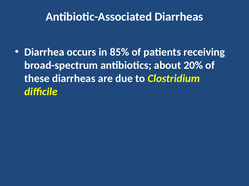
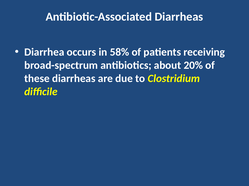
85%: 85% -> 58% (119, 52)
